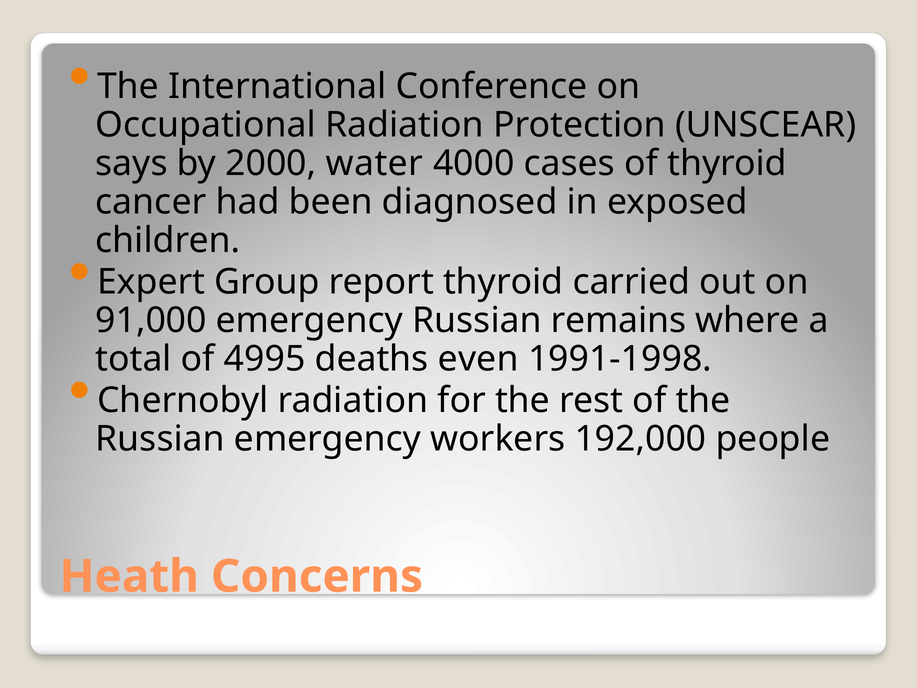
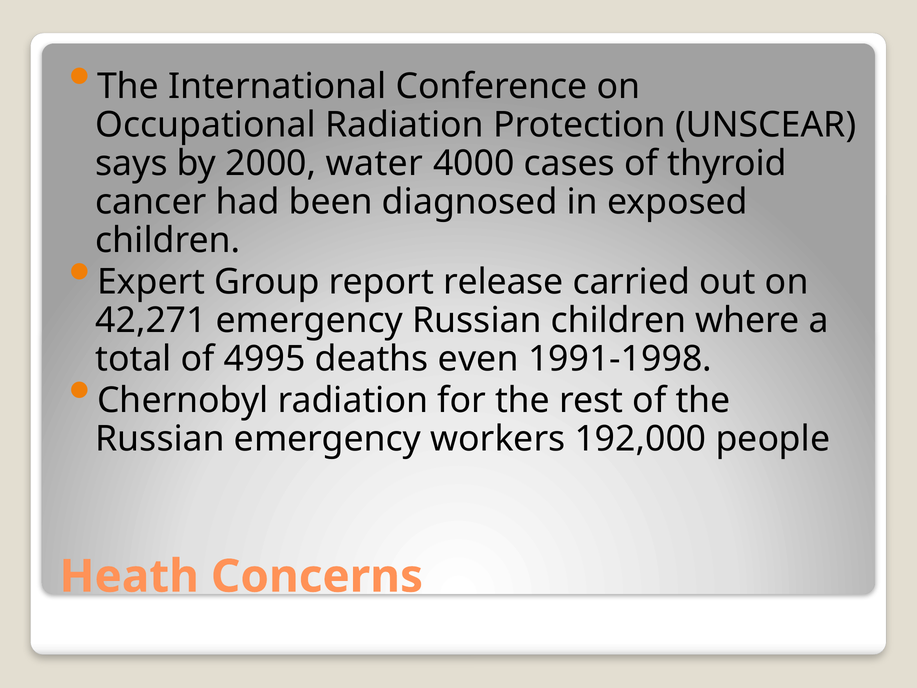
report thyroid: thyroid -> release (503, 282)
91,000: 91,000 -> 42,271 (151, 320)
Russian remains: remains -> children (619, 320)
